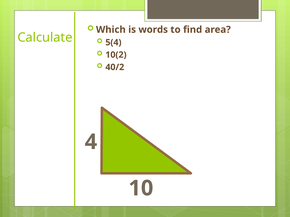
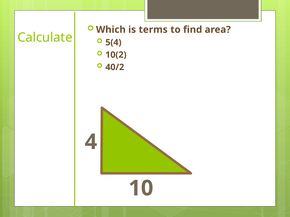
words: words -> terms (153, 30)
